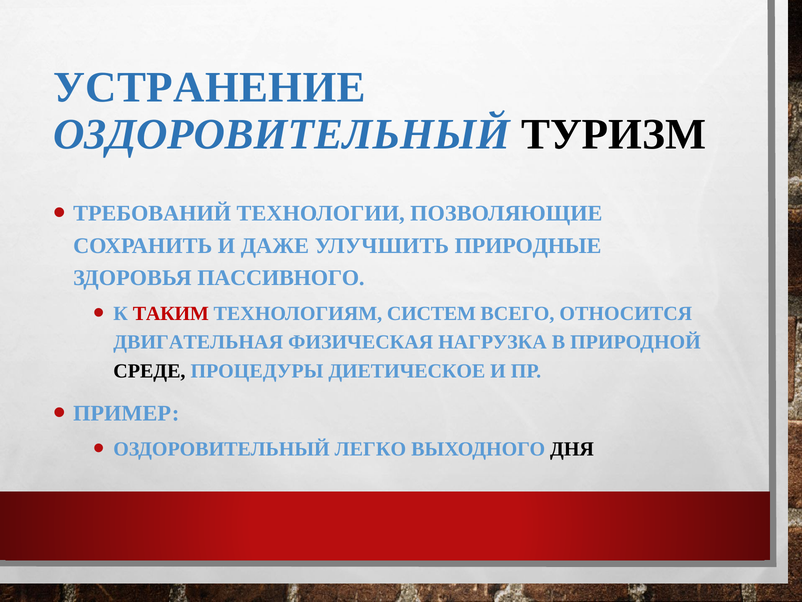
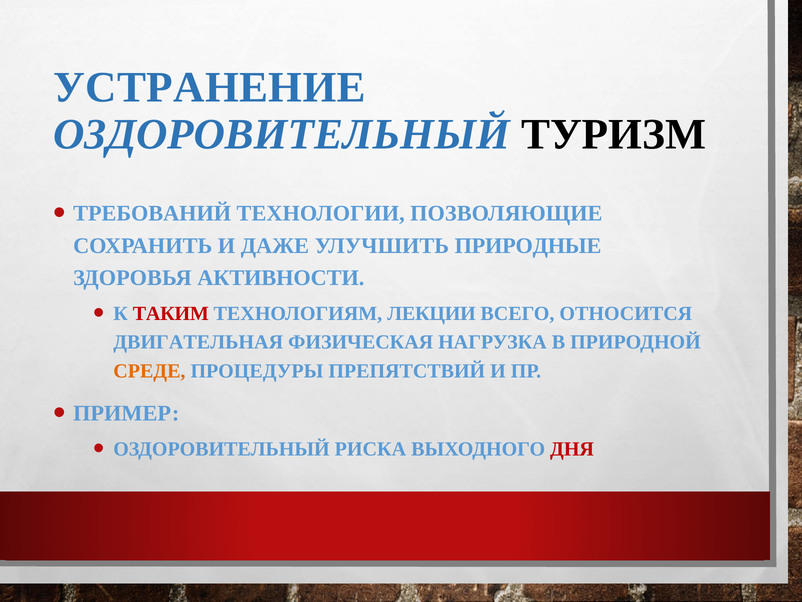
ПАССИВНОГО: ПАССИВНОГО -> АКТИВНОСТИ (281, 278)
СИСТЕМ: СИСТЕМ -> ЛЕКЦИИ (431, 313)
СРЕДЕ colour: black -> orange (149, 371)
ДИЕТИЧЕСКОЕ: ДИЕТИЧЕСКОЕ -> ПРЕПЯТСТВИЙ (407, 371)
ЛЕГКО: ЛЕГКО -> РИСКА (370, 449)
ДНЯ colour: black -> red (572, 449)
